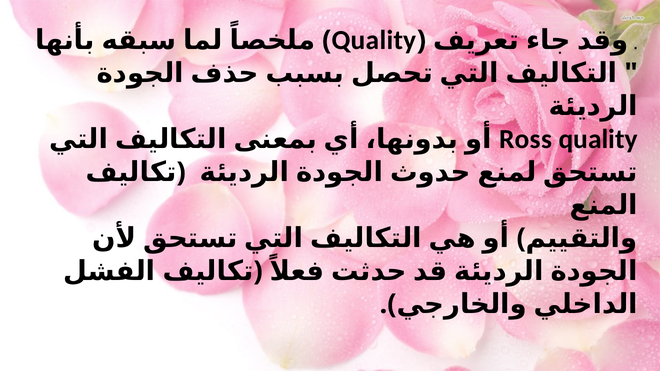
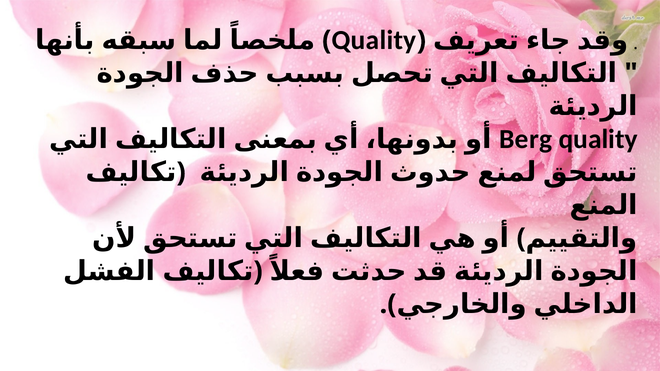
Ross: Ross -> Berg (526, 139)
